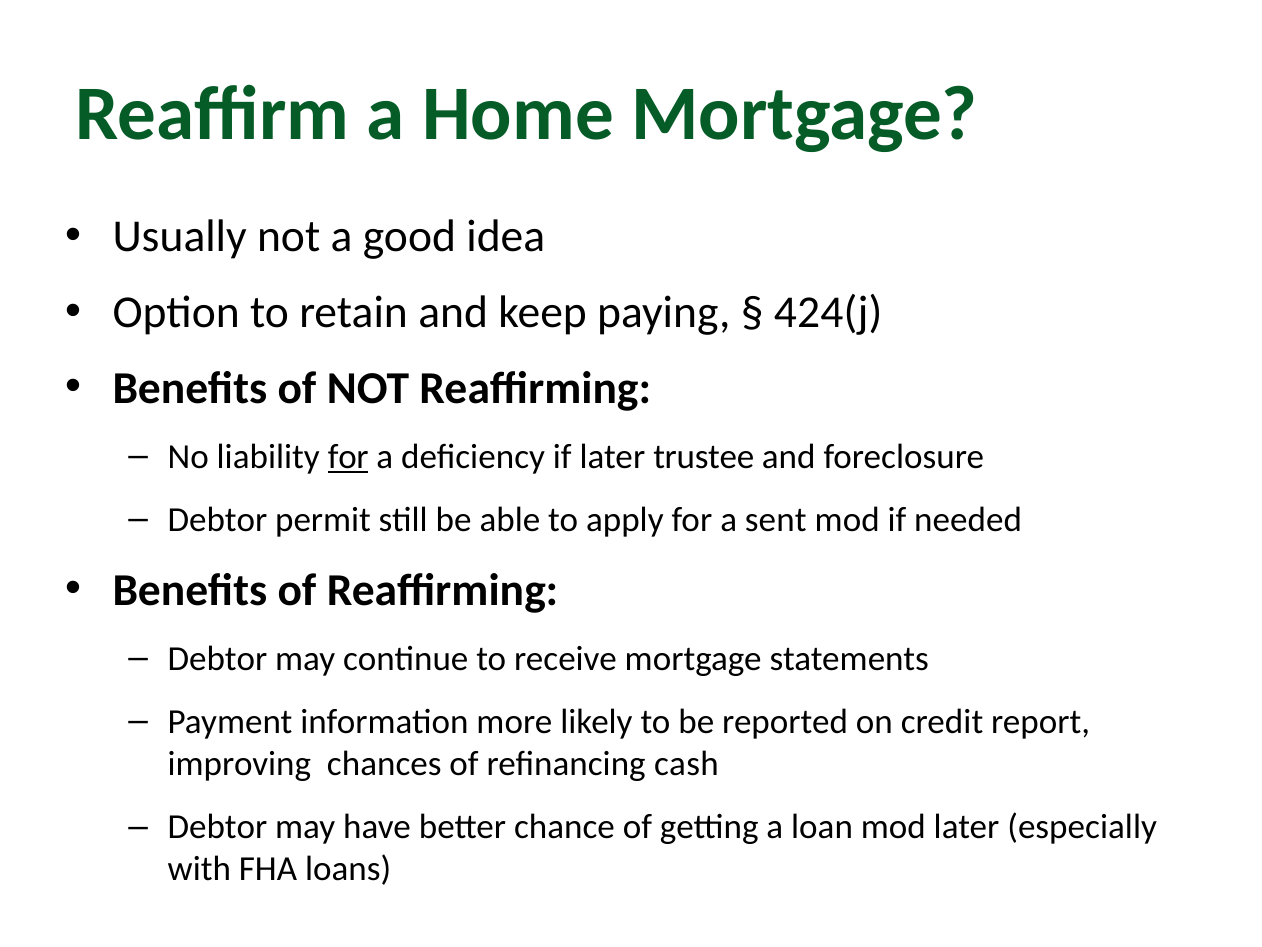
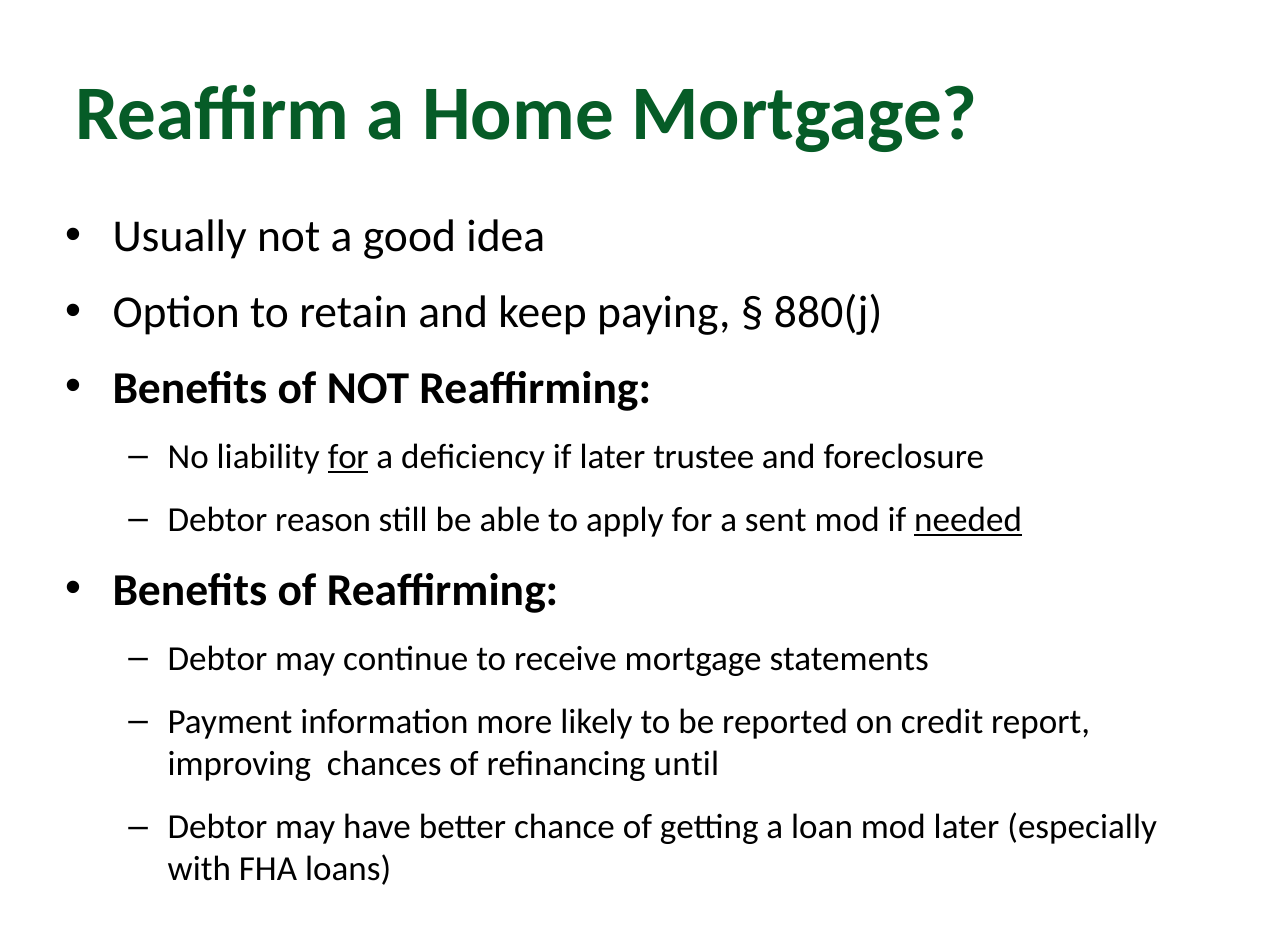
424(j: 424(j -> 880(j (828, 312)
permit: permit -> reason (323, 520)
needed underline: none -> present (968, 520)
cash: cash -> until (686, 764)
